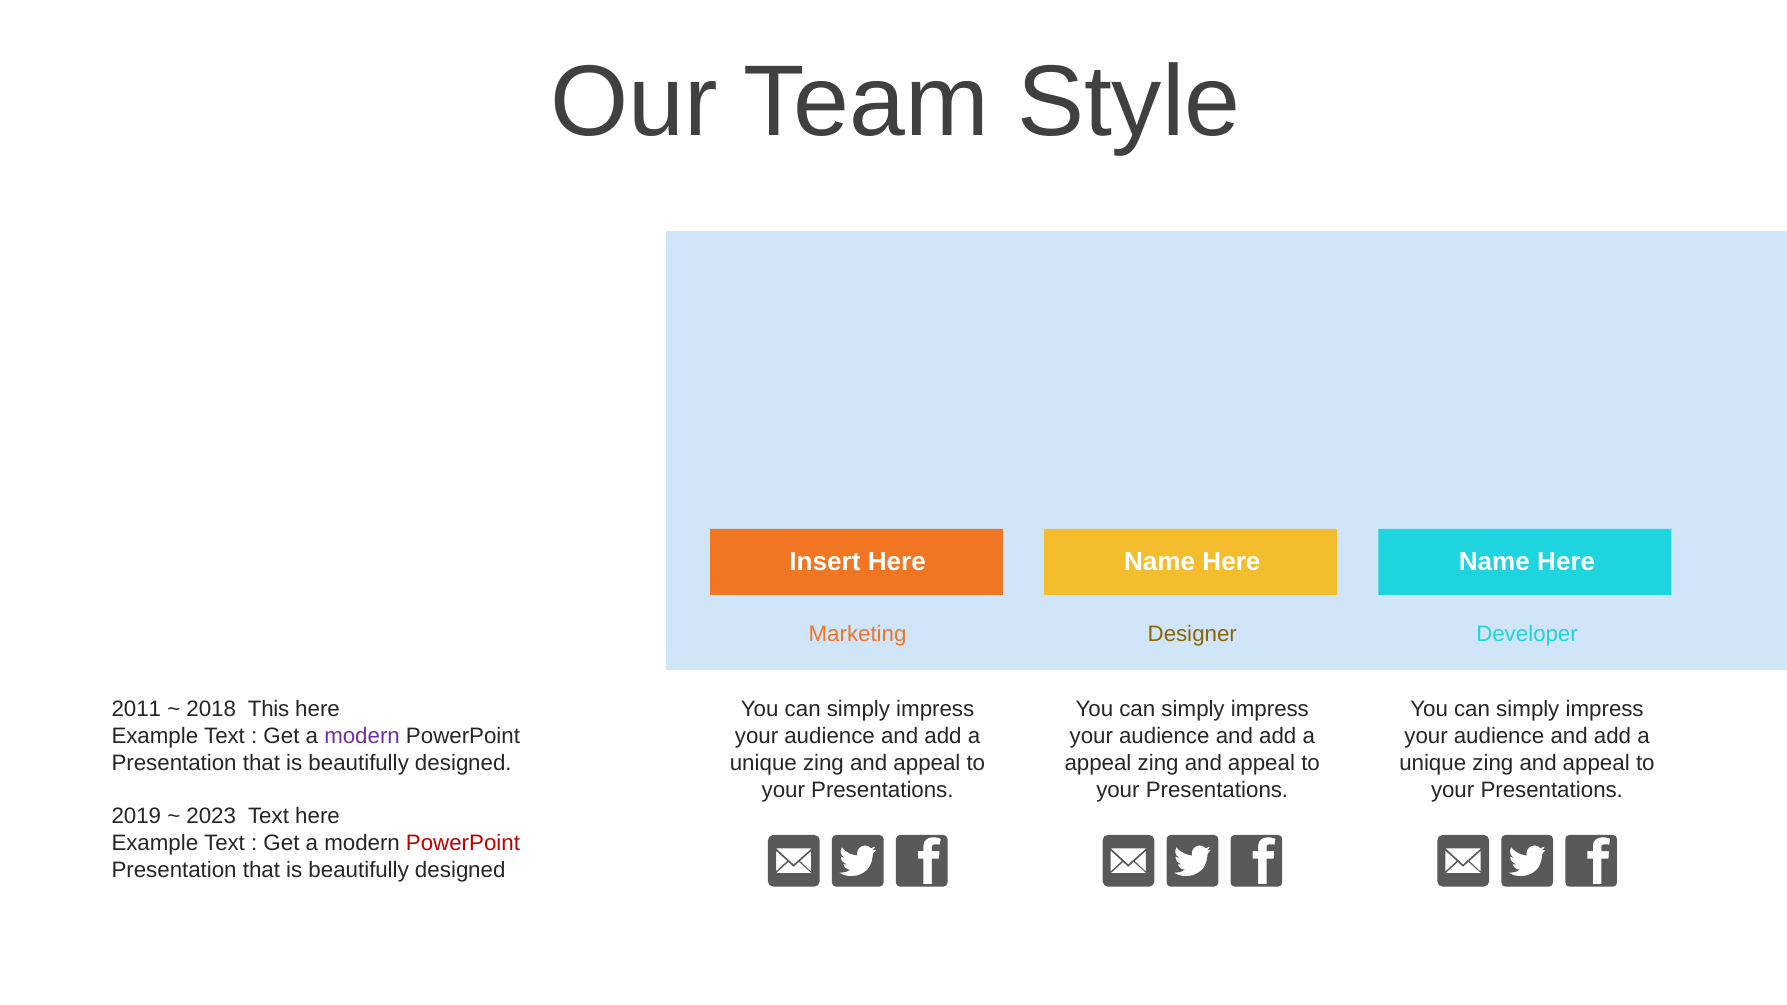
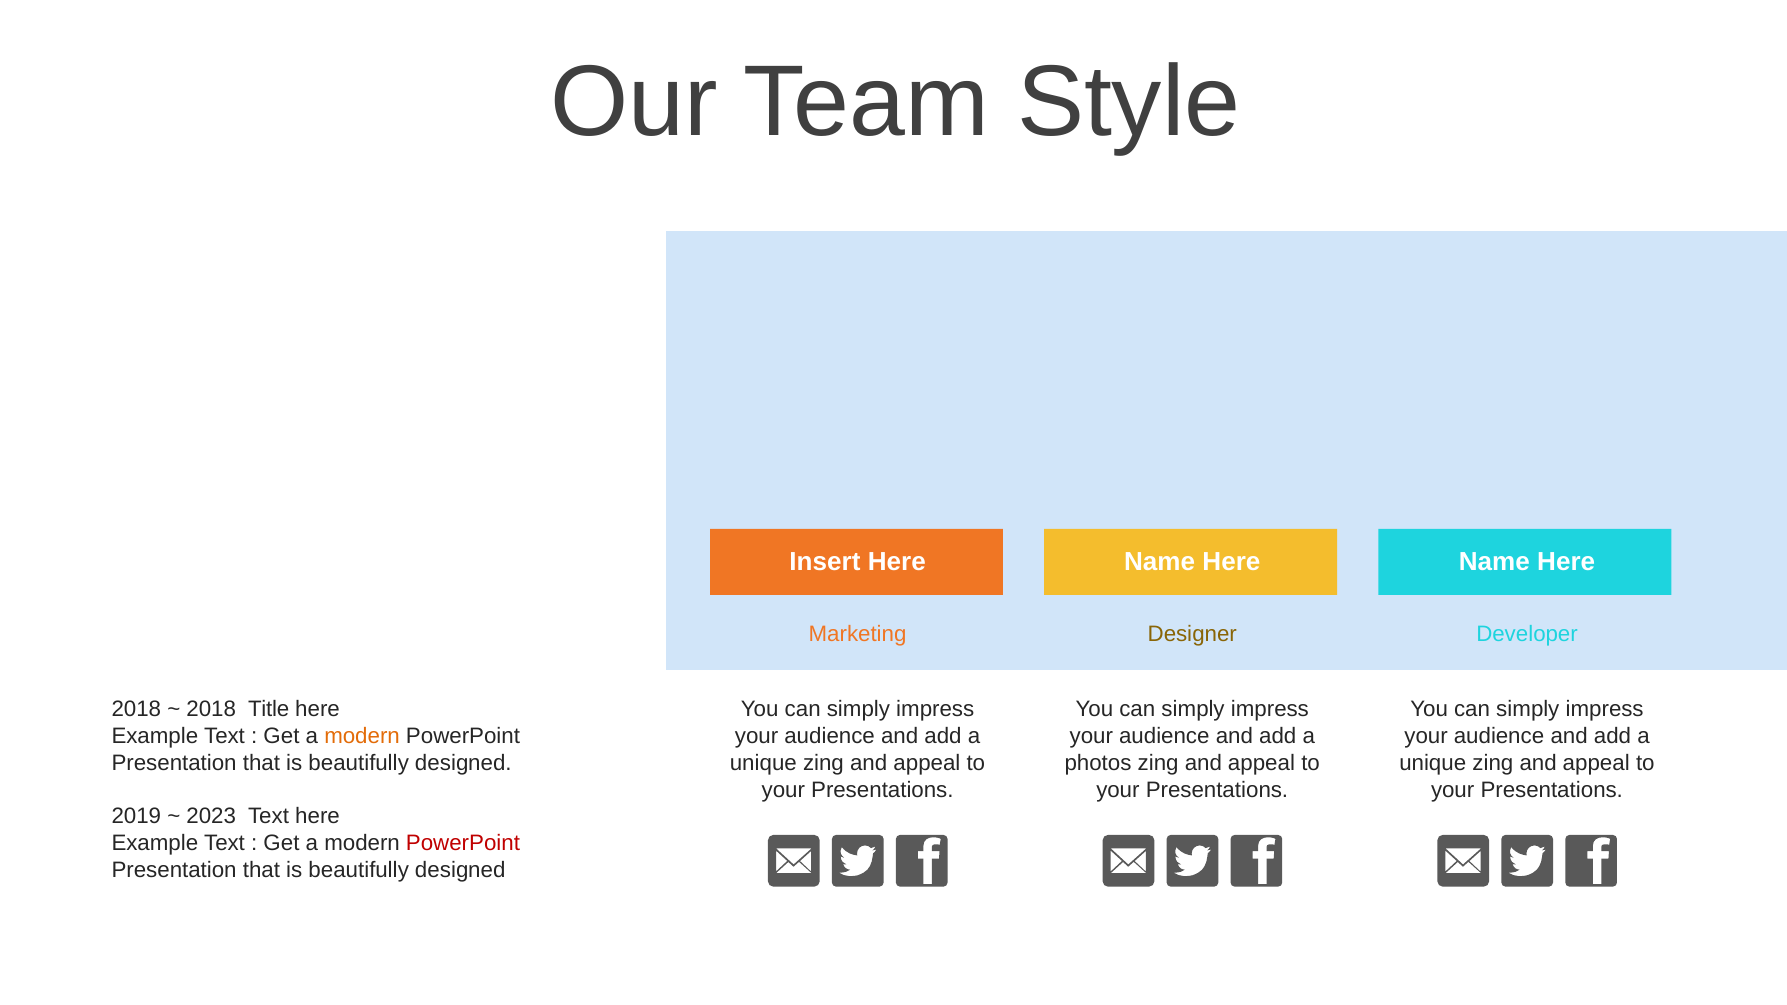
2011: 2011 -> 2018 (136, 710)
This: This -> Title (269, 710)
modern colour: purple -> orange (362, 736)
appeal: appeal -> photos (1098, 763)
